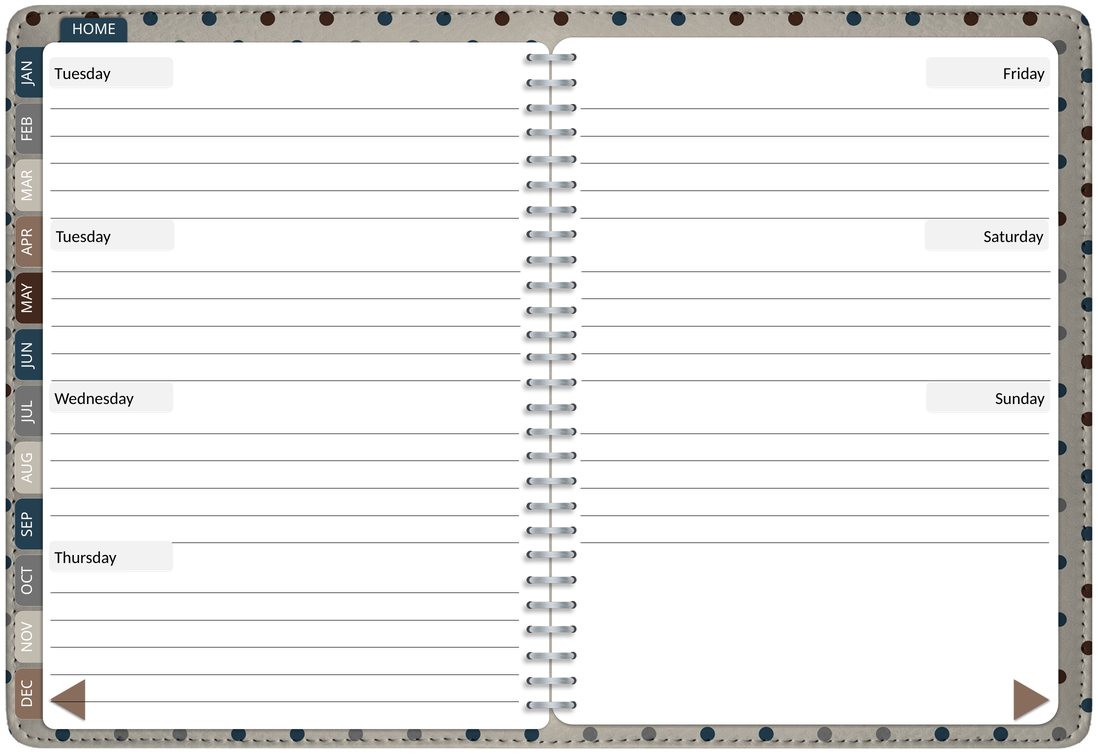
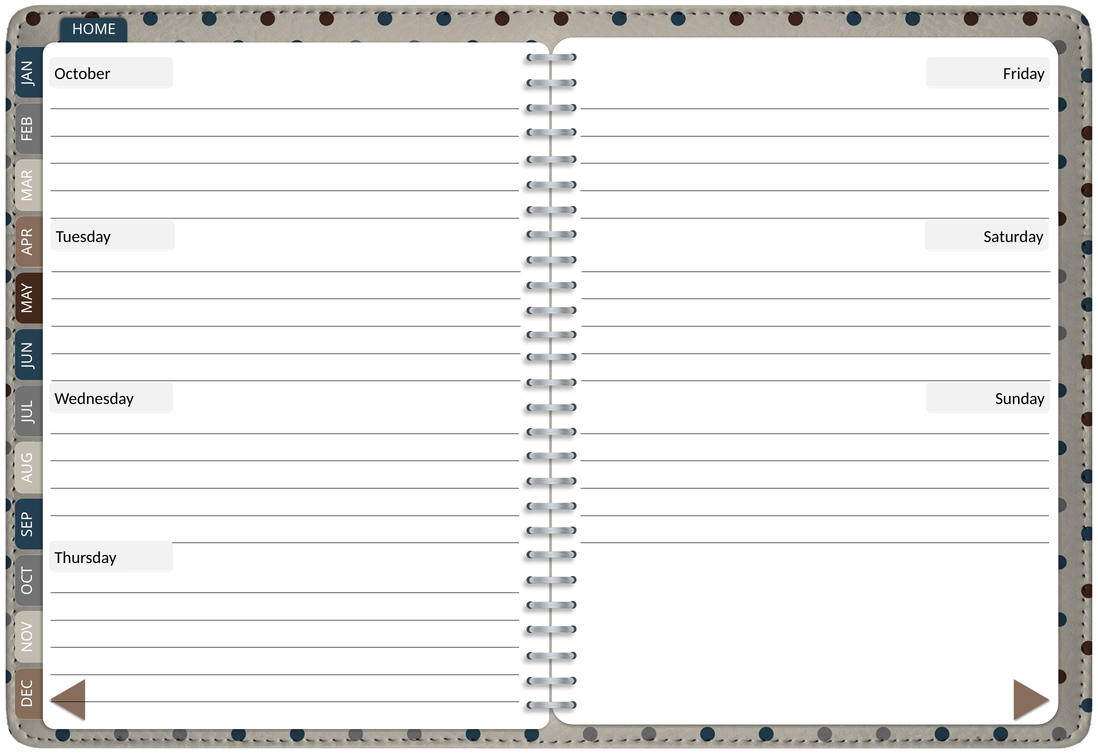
Tuesday: Tuesday -> October (82, 74)
